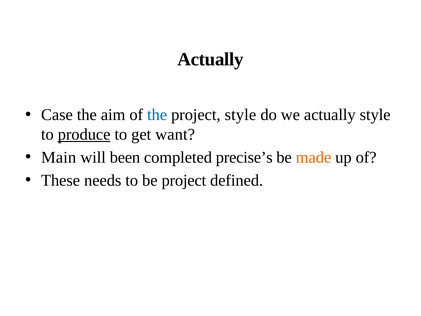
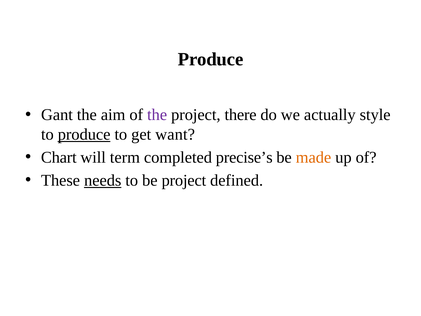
Actually: Actually -> Produce (211, 59)
Case: Case -> Gant (57, 115)
the colour: blue -> purple (157, 115)
project style: style -> there (241, 115)
Main: Main -> Chart (59, 157)
been: been -> term (125, 157)
needs underline: none -> present (103, 180)
